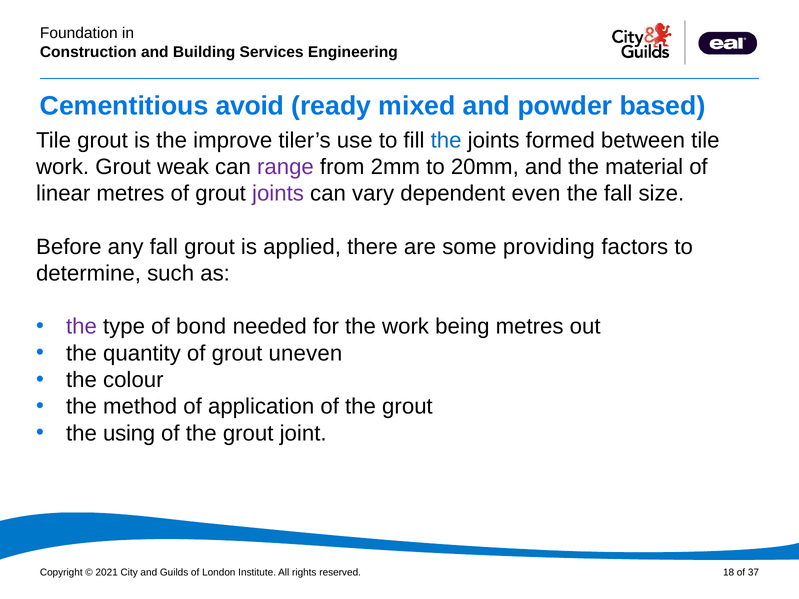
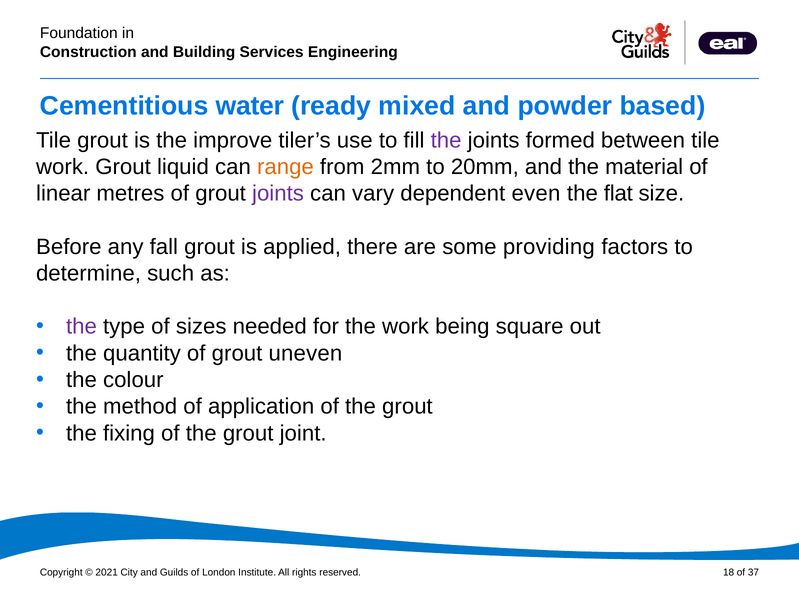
avoid: avoid -> water (250, 106)
the colour: blue -> purple (446, 140)
weak: weak -> liquid (183, 167)
range colour: purple -> orange (285, 167)
the fall: fall -> flat (618, 194)
bond: bond -> sizes (201, 327)
being metres: metres -> square (530, 327)
using: using -> fixing (129, 433)
